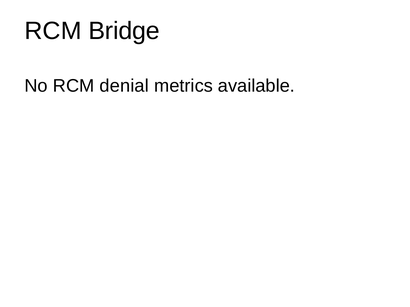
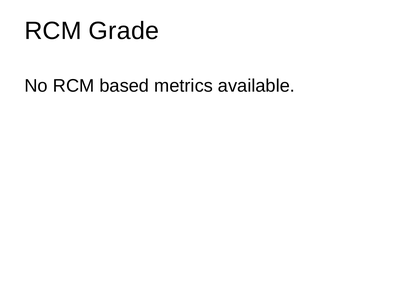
Bridge: Bridge -> Grade (124, 31)
denial: denial -> based (124, 86)
